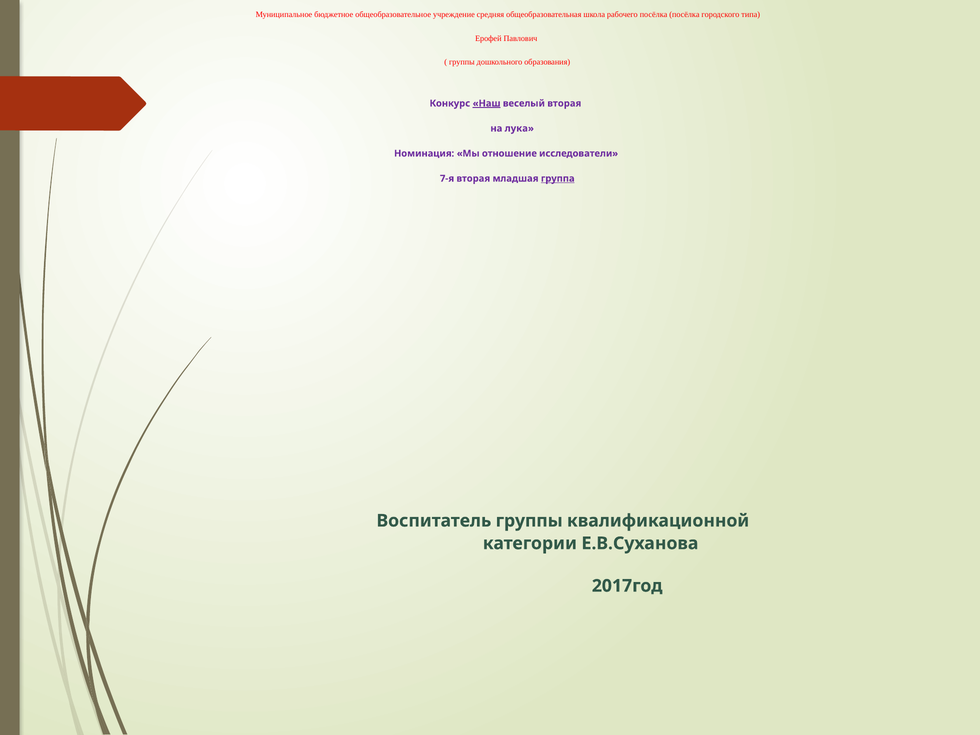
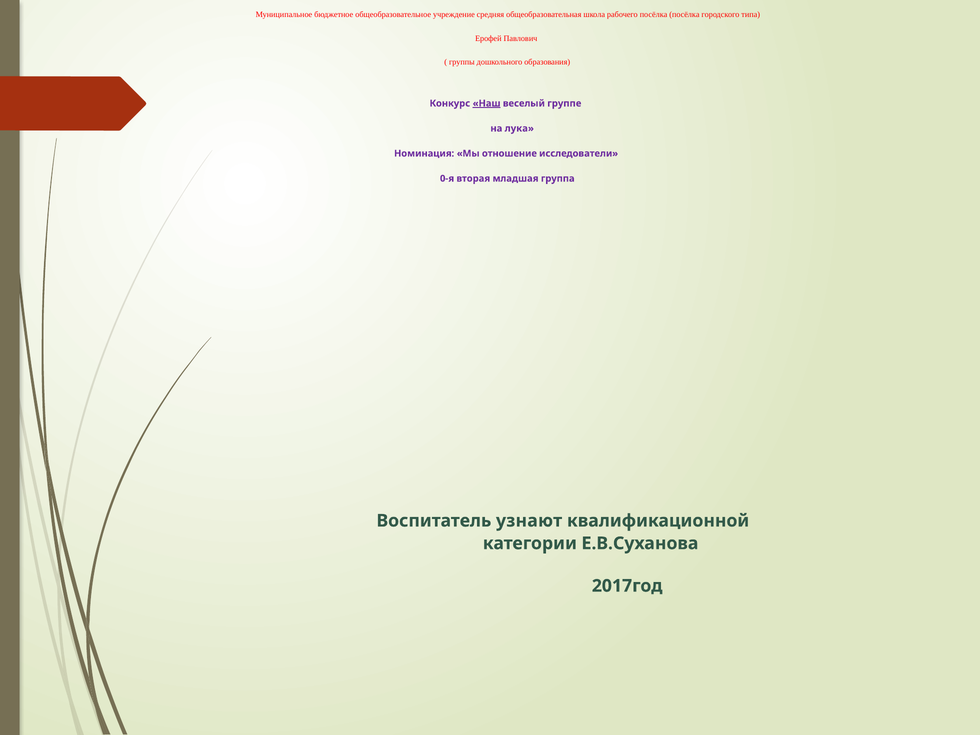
веселый вторая: вторая -> группе (564, 103)
7-я: 7-я -> 0-я (447, 179)
группа underline: present -> none (558, 179)
Воспитатель группы: группы -> узнают (529, 521)
